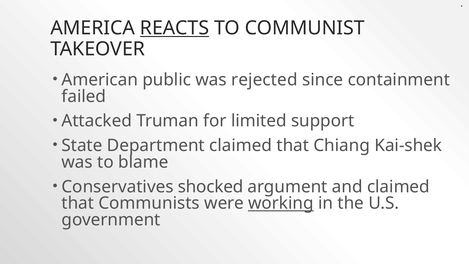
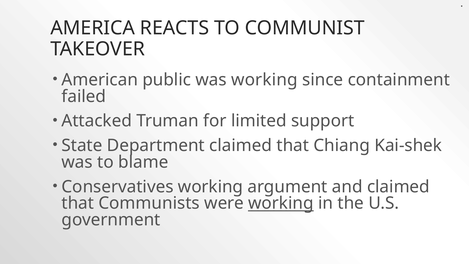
REACTS underline: present -> none (175, 28)
was rejected: rejected -> working (264, 80)
Conservatives shocked: shocked -> working (211, 187)
